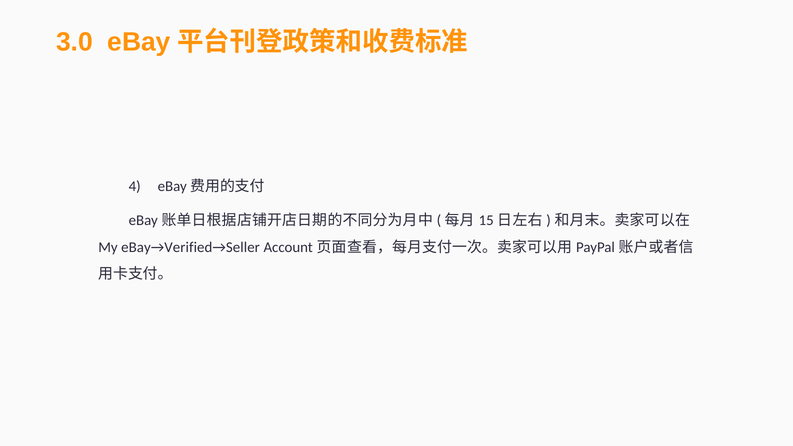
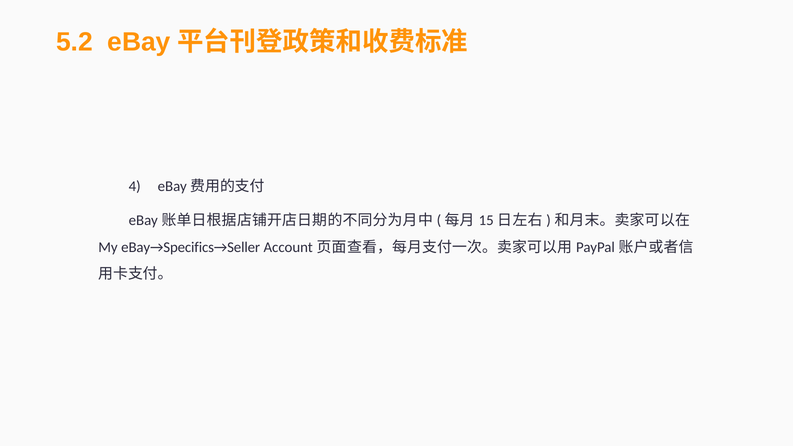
3.0: 3.0 -> 5.2 (74, 42)
eBay→Verified→Seller: eBay→Verified→Seller -> eBay→Specifics→Seller (191, 247)
